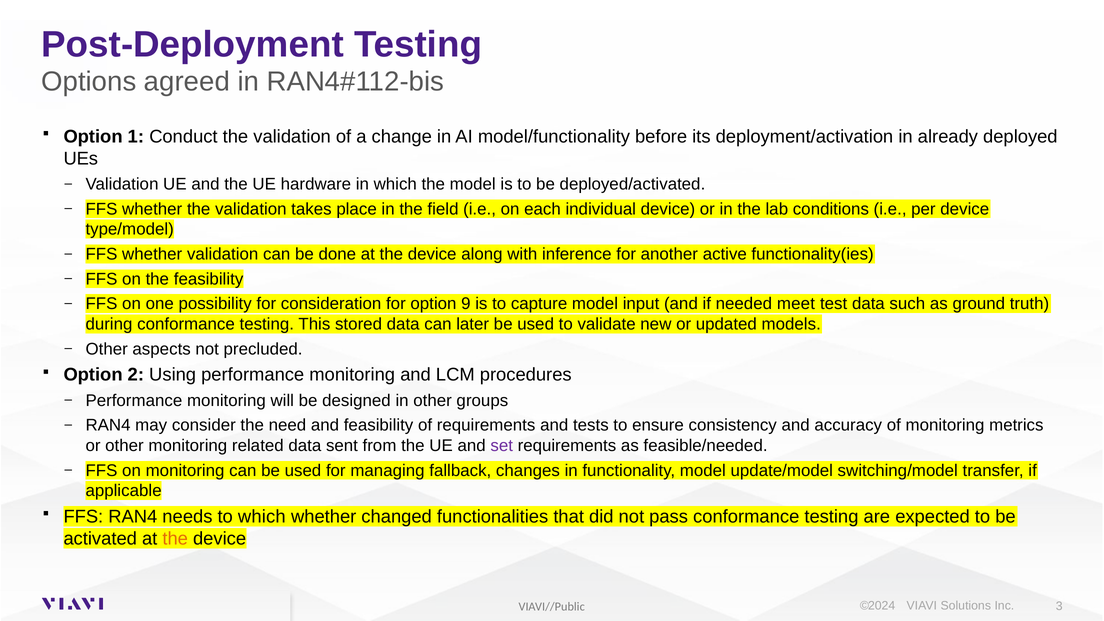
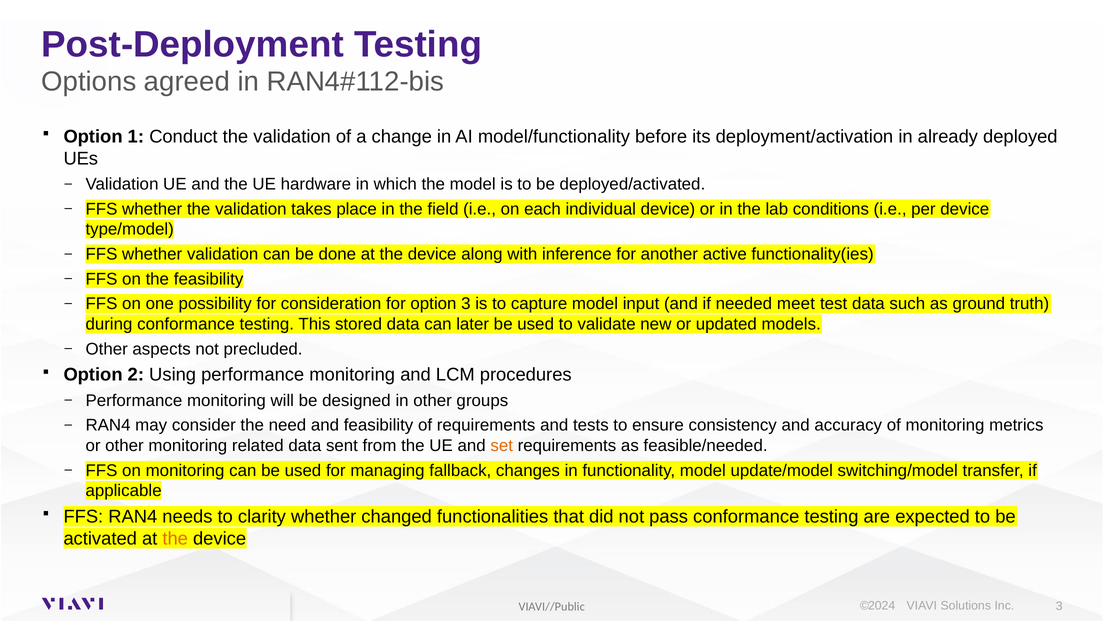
option 9: 9 -> 3 (466, 304)
set colour: purple -> orange (502, 446)
to which: which -> clarity (262, 517)
